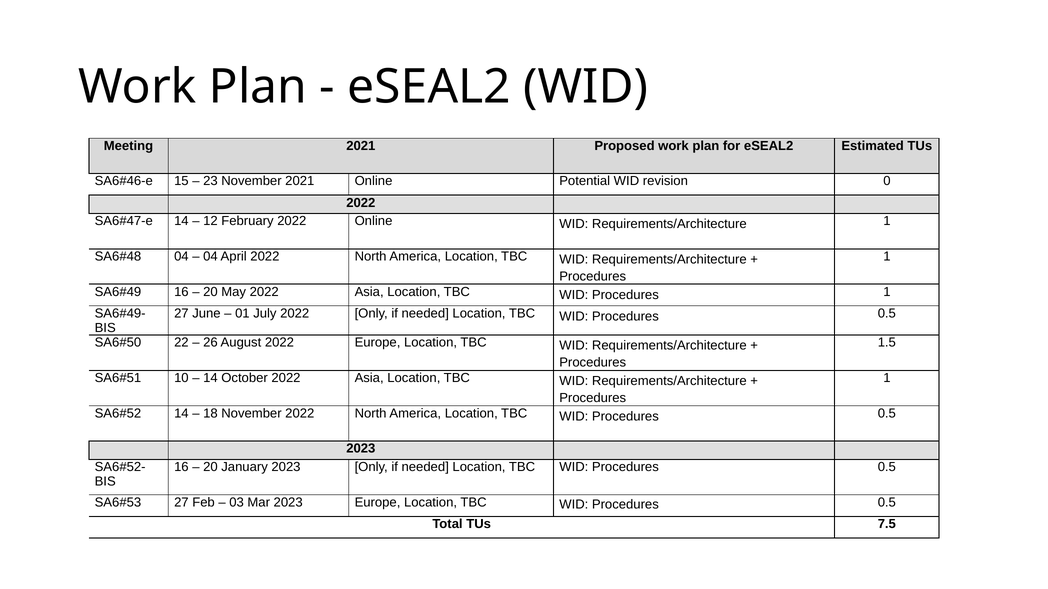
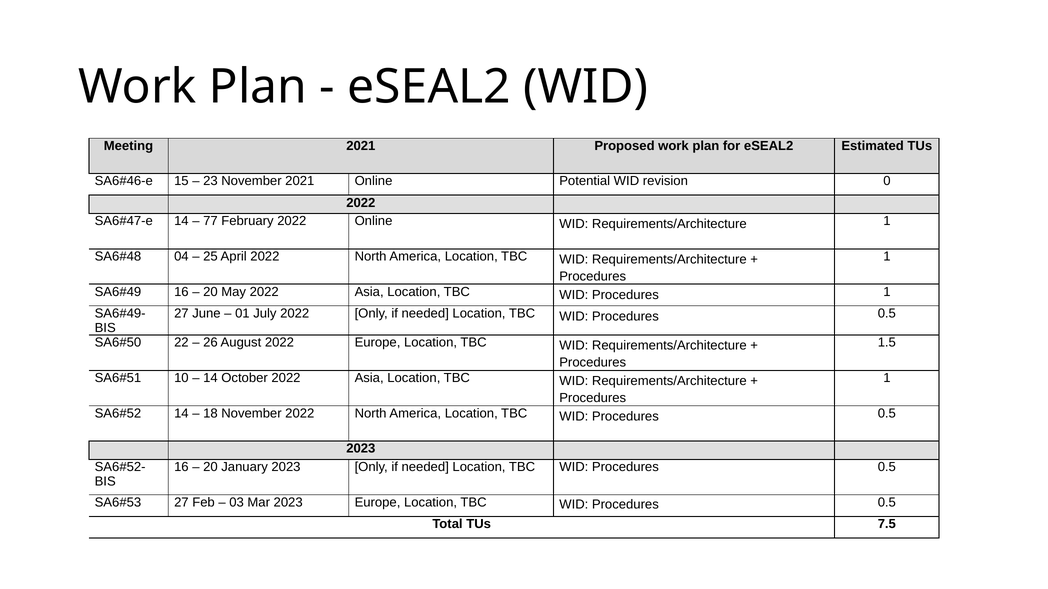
12: 12 -> 77 (210, 221)
04: 04 -> 25 (210, 257)
